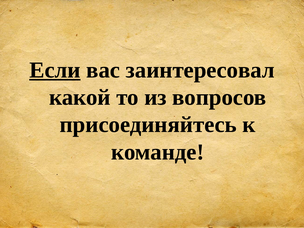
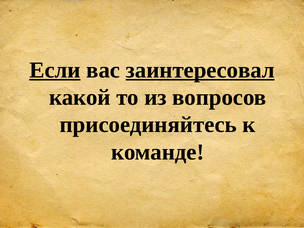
заинтересовал underline: none -> present (200, 70)
